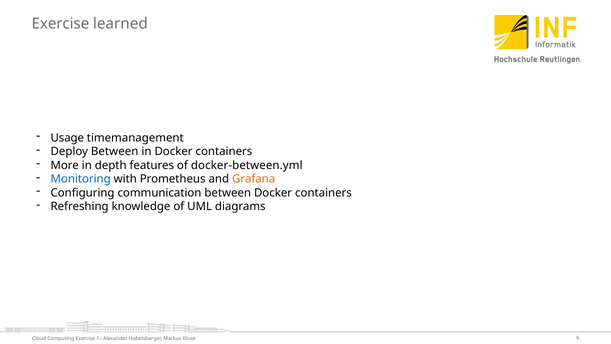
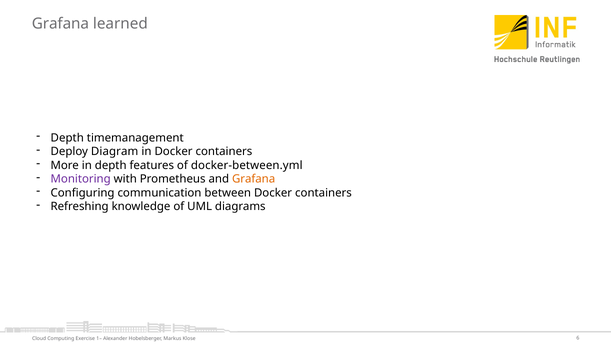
Exercise: Exercise -> Grafana (60, 24)
Usage: Usage -> Depth (67, 138)
Deploy Between: Between -> Diagram (115, 152)
Monitoring colour: blue -> purple (81, 179)
